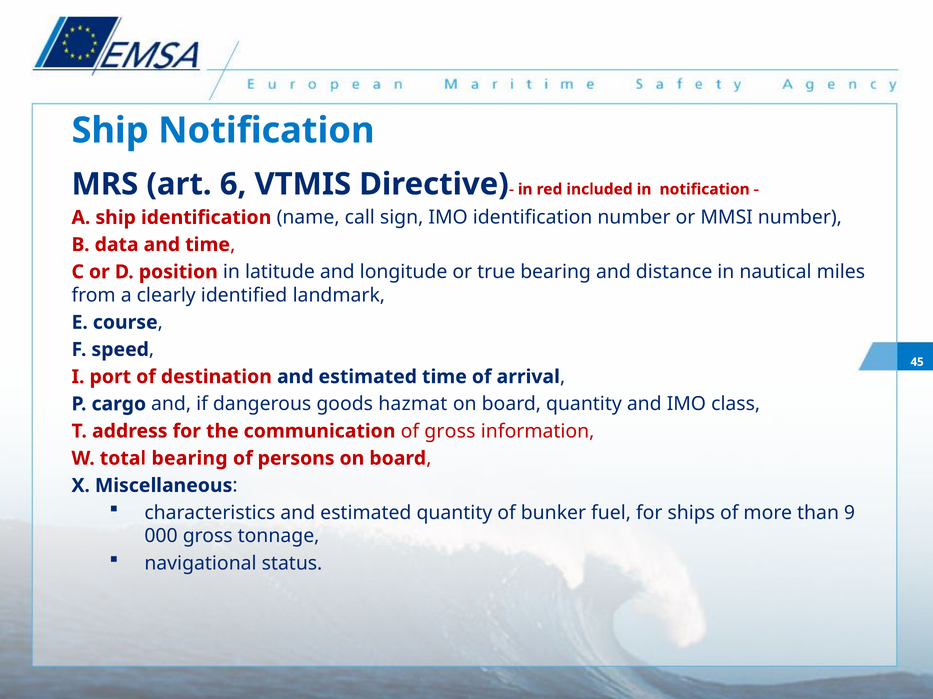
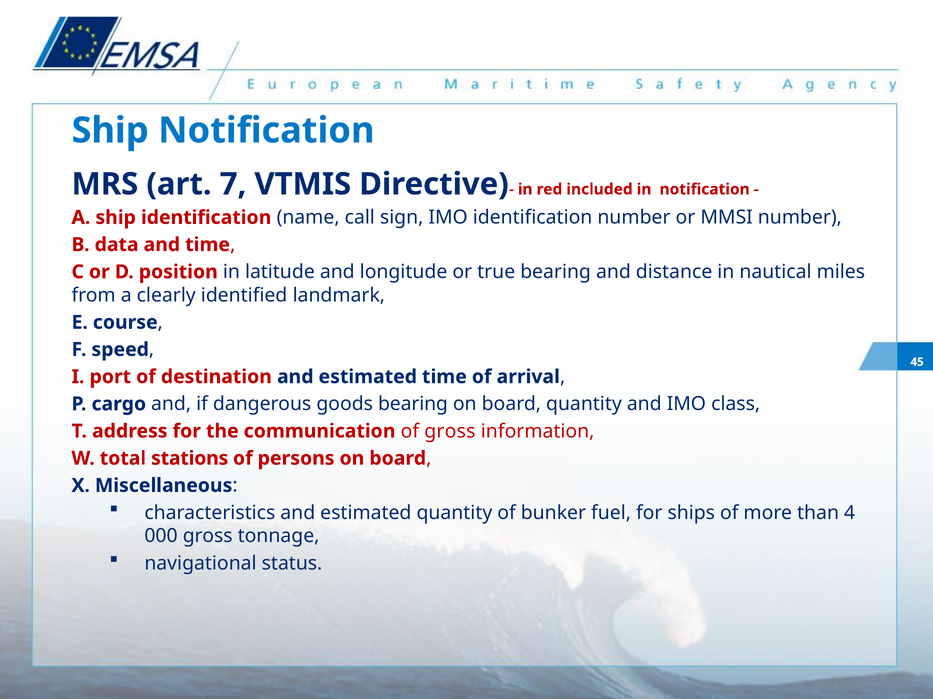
6: 6 -> 7 (233, 184)
goods hazmat: hazmat -> bearing (413, 404)
total bearing: bearing -> stations (190, 459)
9: 9 -> 4 (850, 513)
